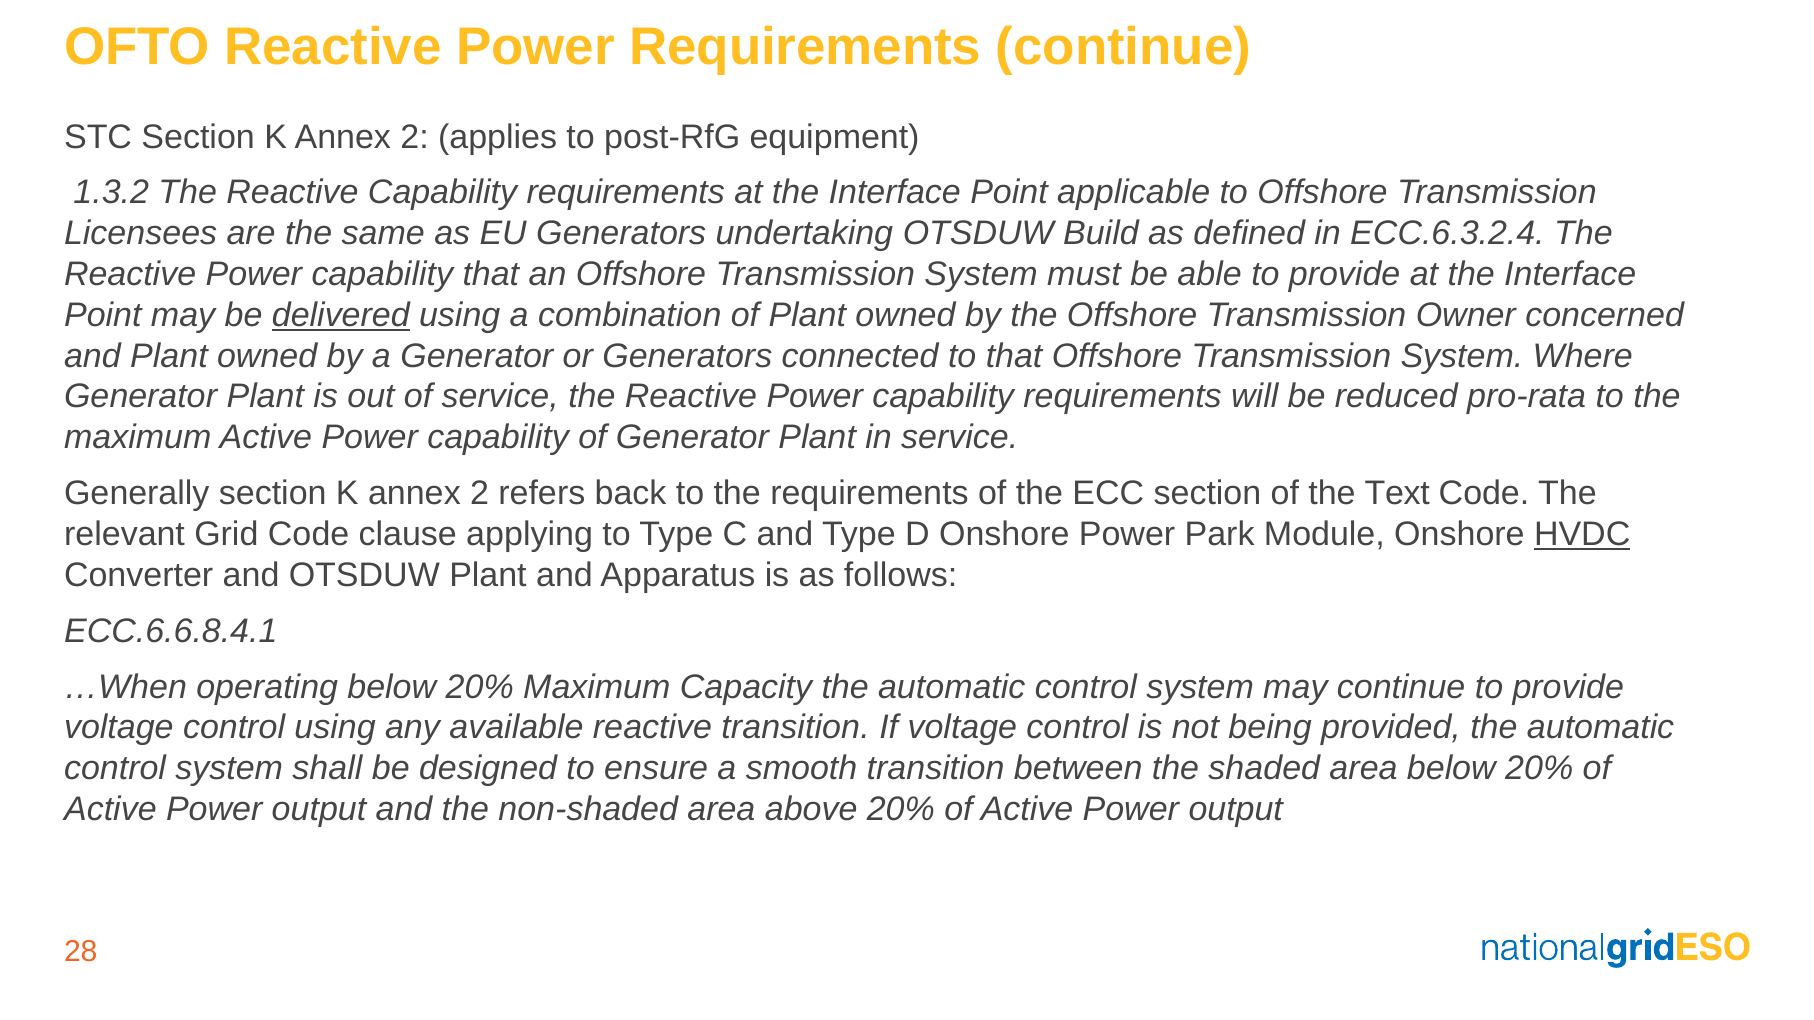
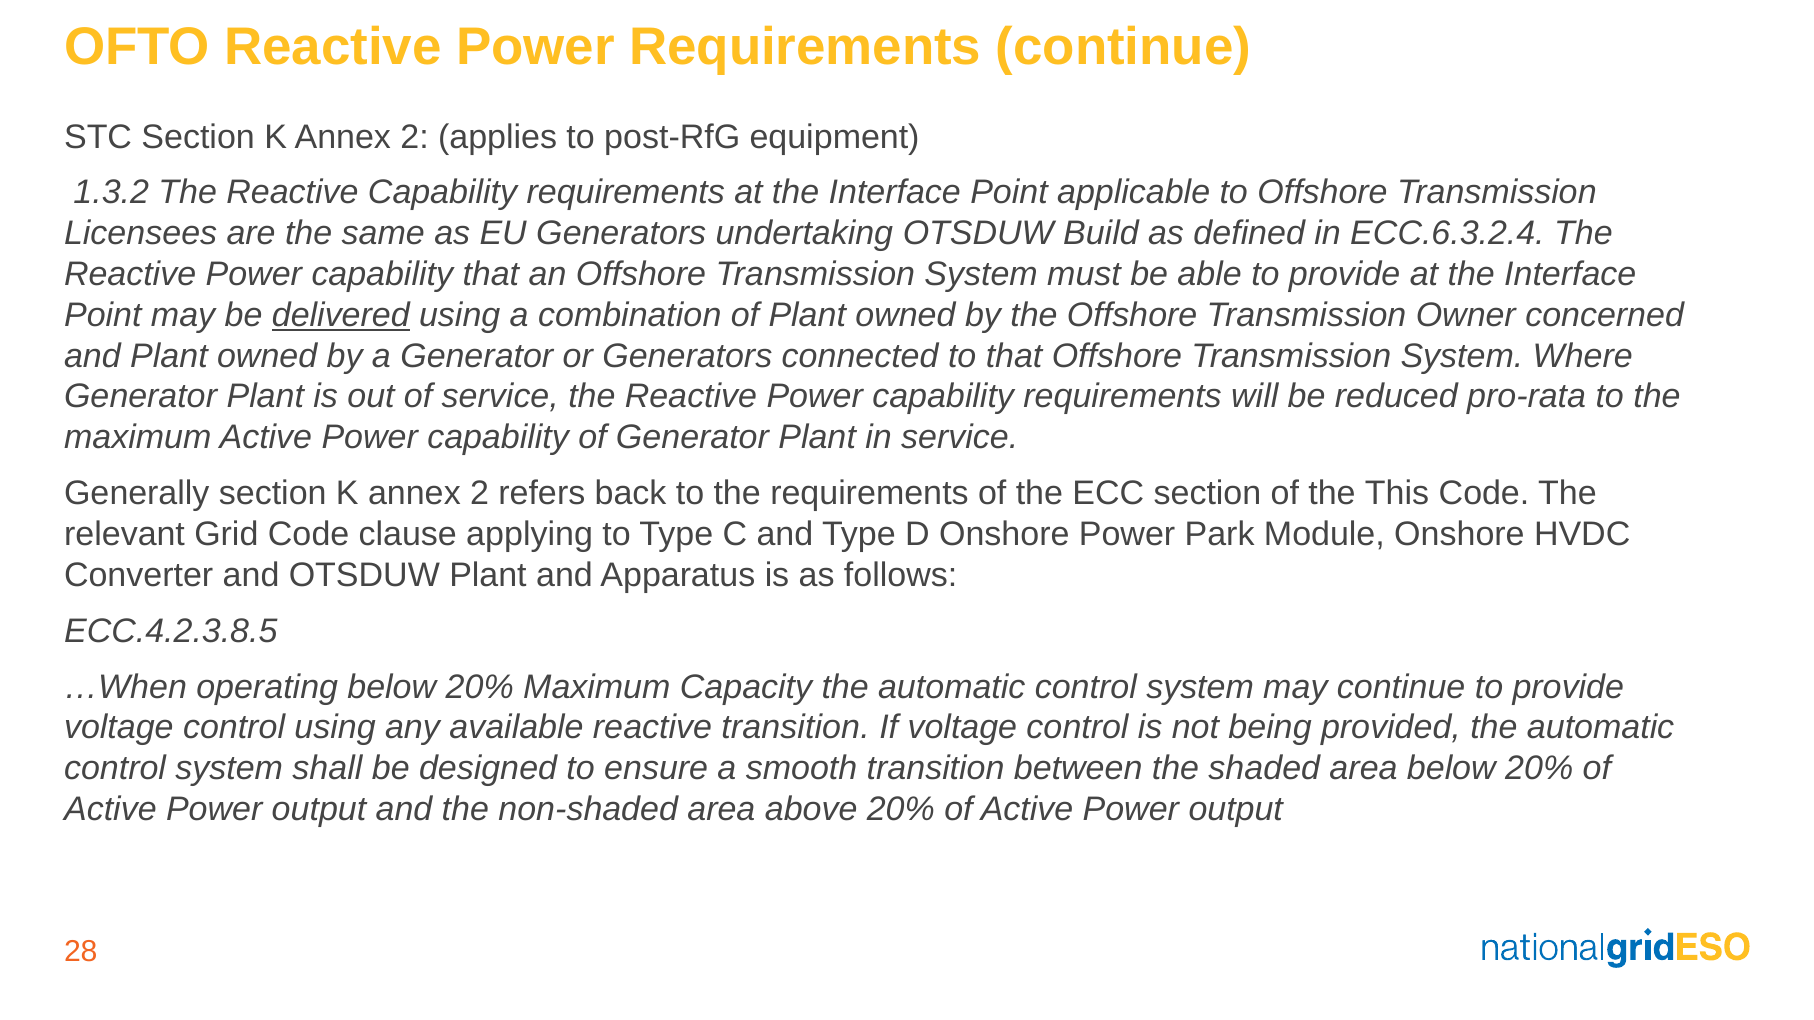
Text: Text -> This (1397, 494)
HVDC underline: present -> none (1582, 534)
ECC.6.6.8.4.1: ECC.6.6.8.4.1 -> ECC.4.2.3.8.5 (171, 631)
